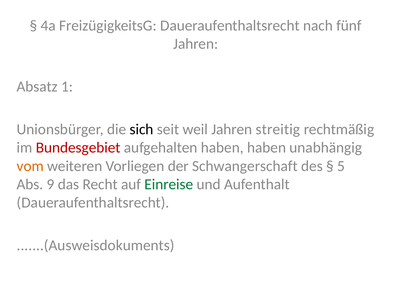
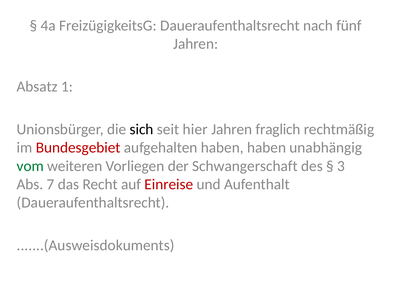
weil: weil -> hier (195, 129)
streitig: streitig -> fraglich (278, 129)
vom colour: orange -> green (30, 166)
5: 5 -> 3 (341, 166)
9: 9 -> 7 (51, 184)
Einreise colour: green -> red (169, 184)
